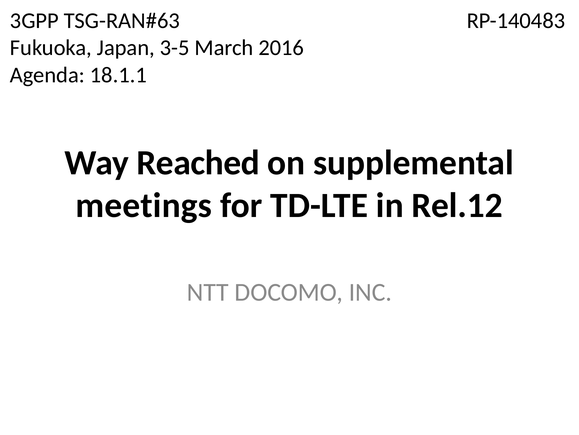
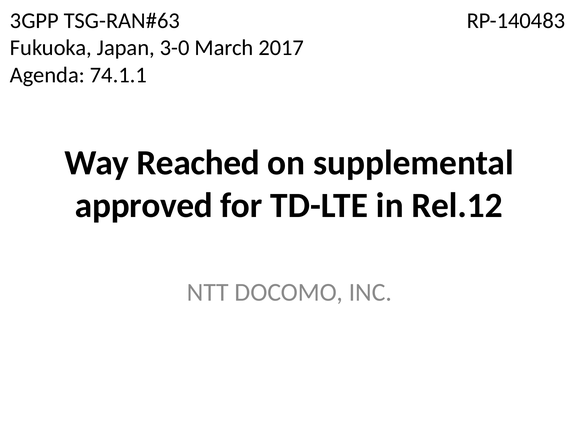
3-5: 3-5 -> 3-0 (175, 48)
2016: 2016 -> 2017 (281, 48)
18.1.1: 18.1.1 -> 74.1.1 (118, 75)
meetings: meetings -> approved (144, 205)
